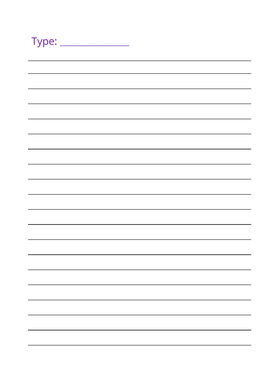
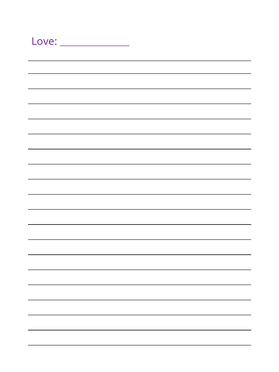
Type: Type -> Love (44, 42)
